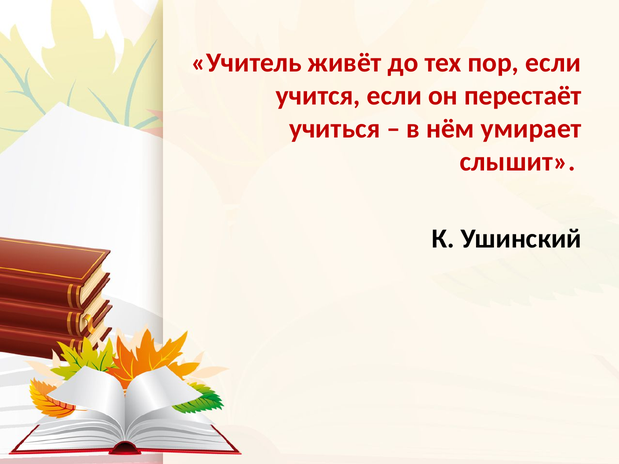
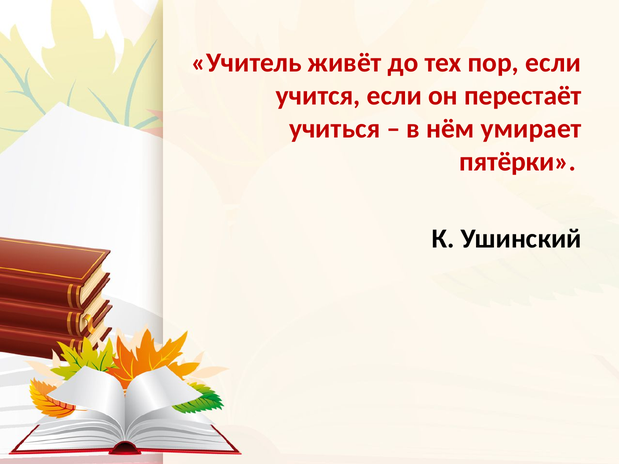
слышит: слышит -> пятёрки (518, 162)
